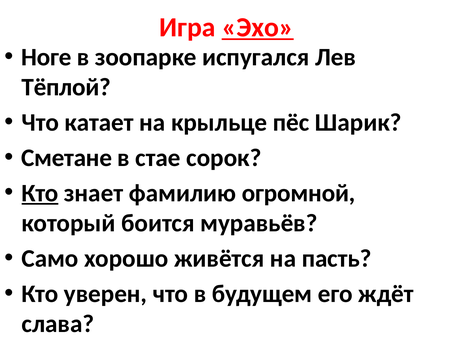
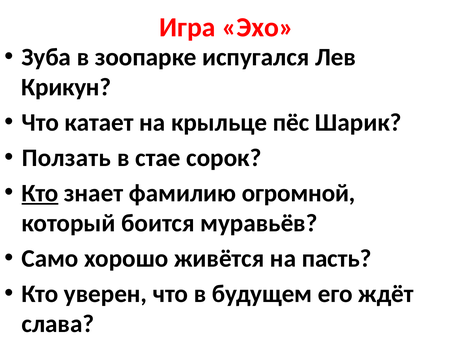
Эхо underline: present -> none (258, 27)
Ноге: Ноге -> Зуба (46, 57)
Тёплой: Тёплой -> Крикун (66, 87)
Сметане: Сметане -> Ползать (66, 158)
